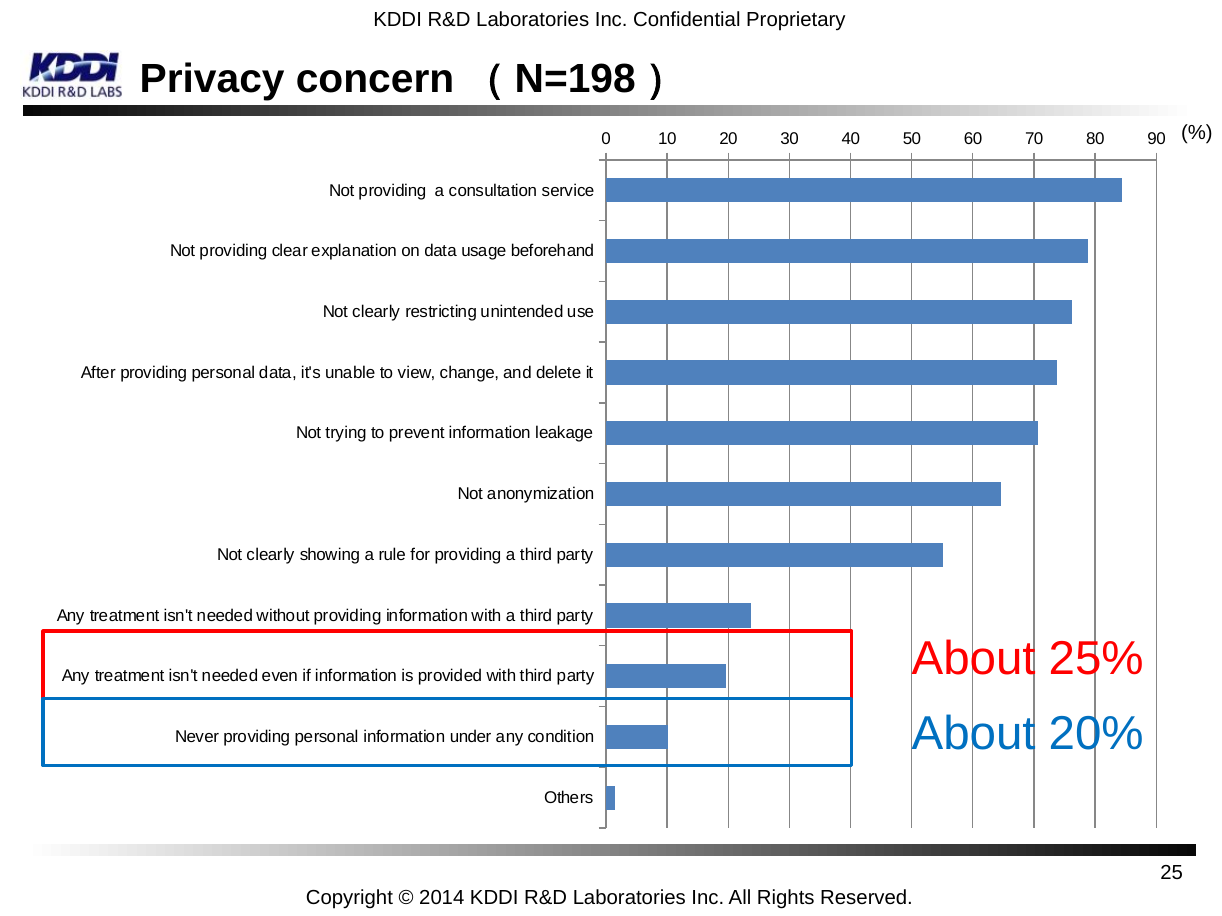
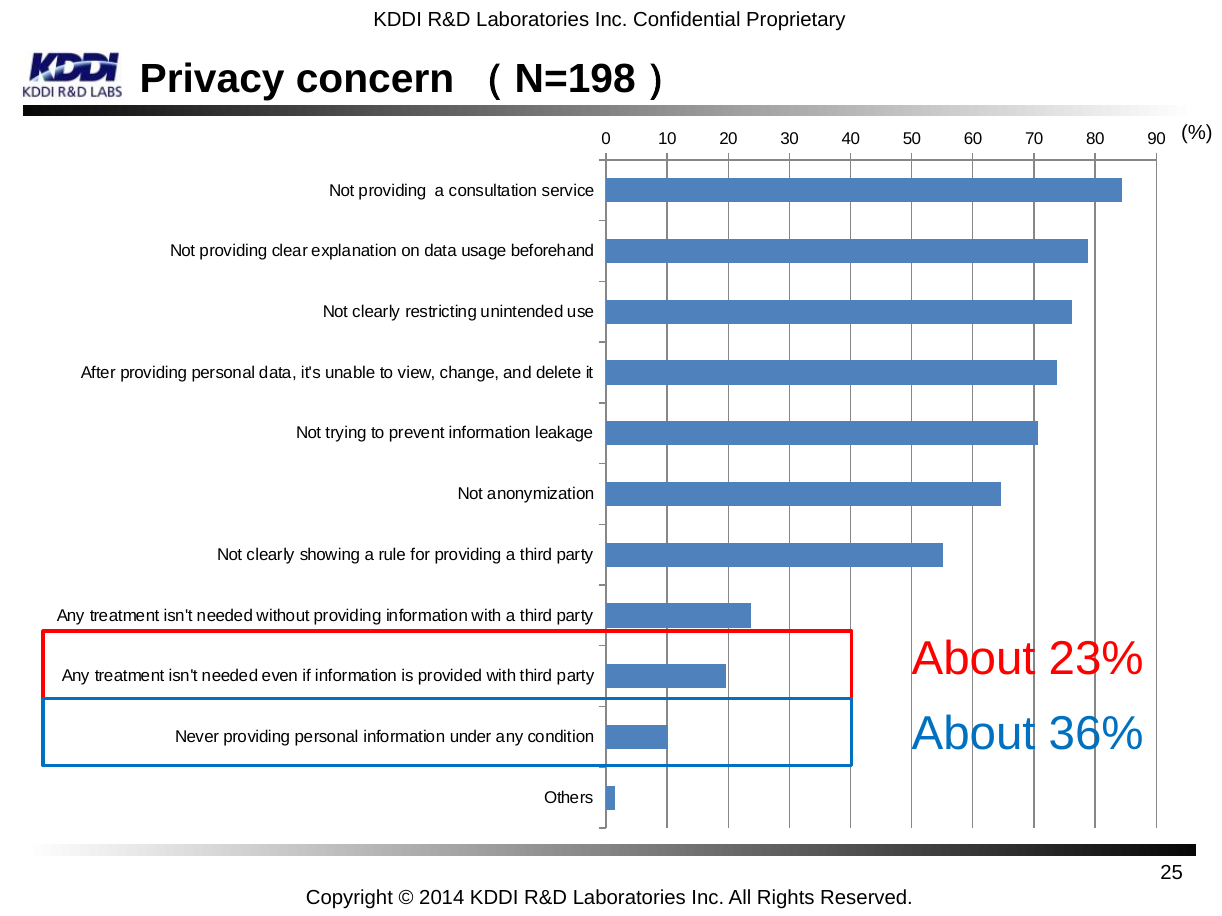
25%: 25% -> 23% (1096, 660)
20%: 20% -> 36% (1096, 734)
